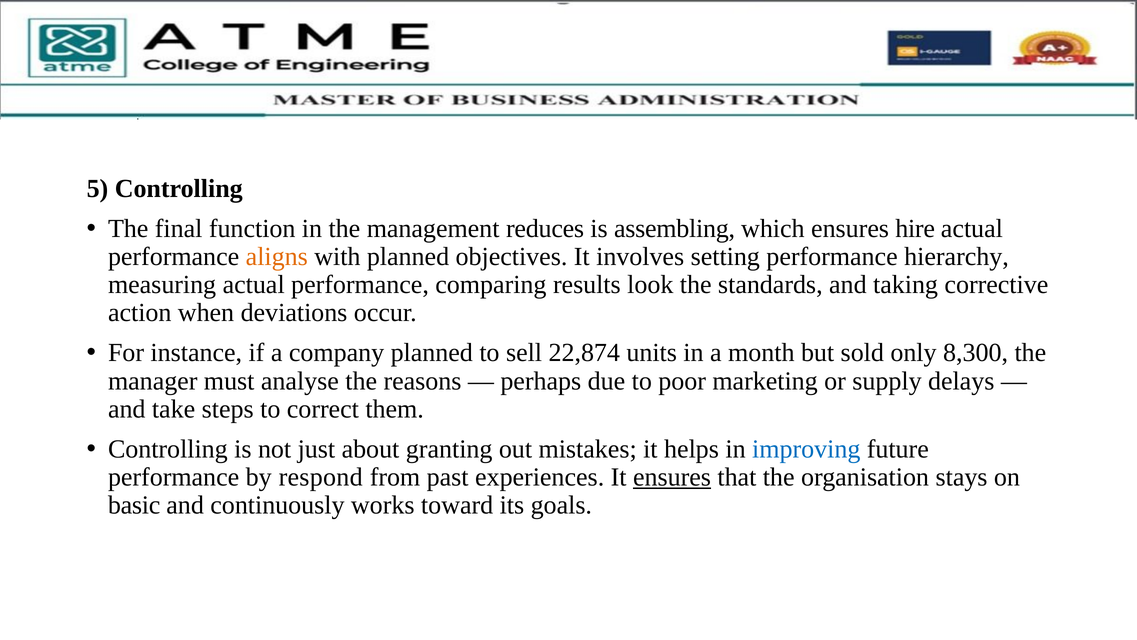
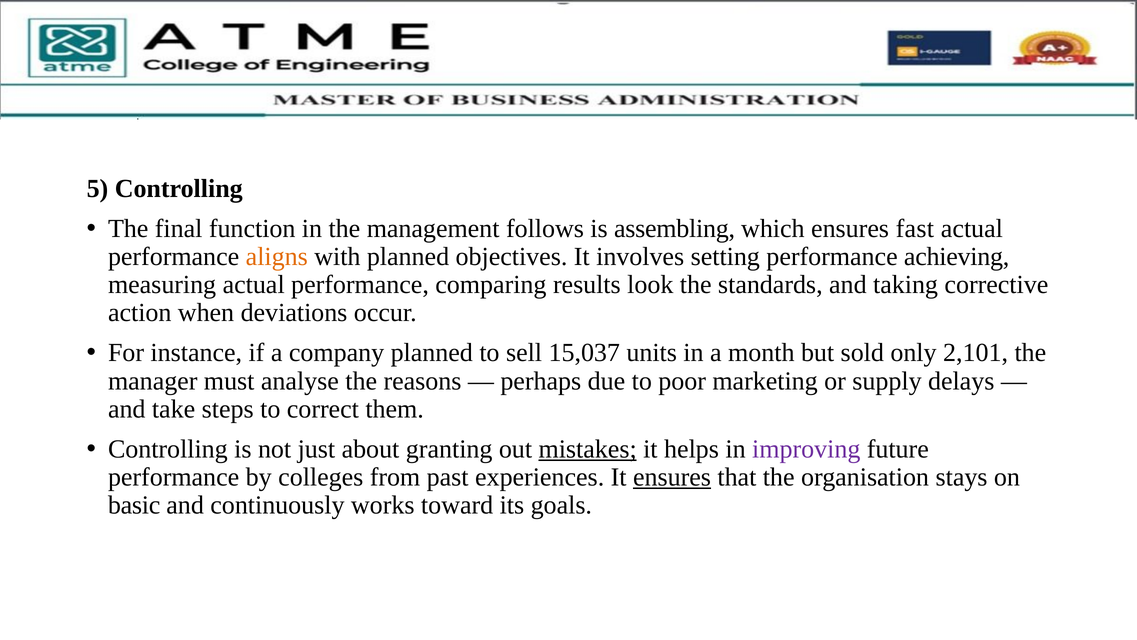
reduces: reduces -> follows (545, 228)
hire: hire -> fast (915, 228)
hierarchy: hierarchy -> achieving (957, 256)
22,874: 22,874 -> 15,037 (584, 353)
8,300: 8,300 -> 2,101 (976, 353)
mistakes underline: none -> present (588, 449)
improving colour: blue -> purple (806, 449)
respond: respond -> colleges (321, 477)
